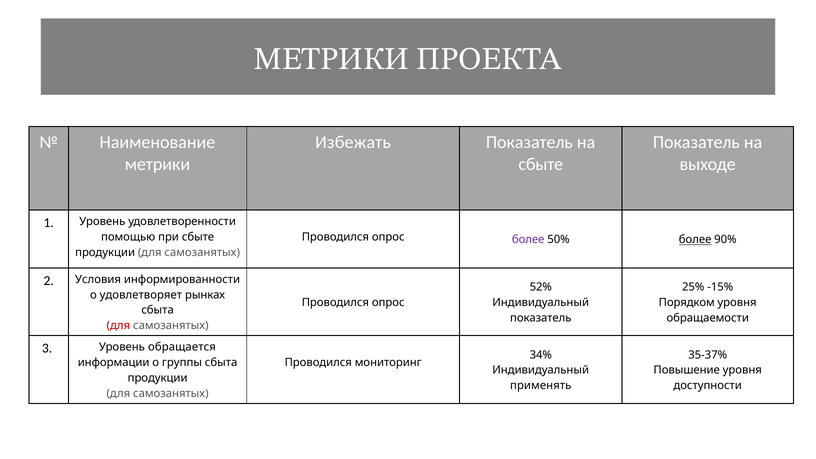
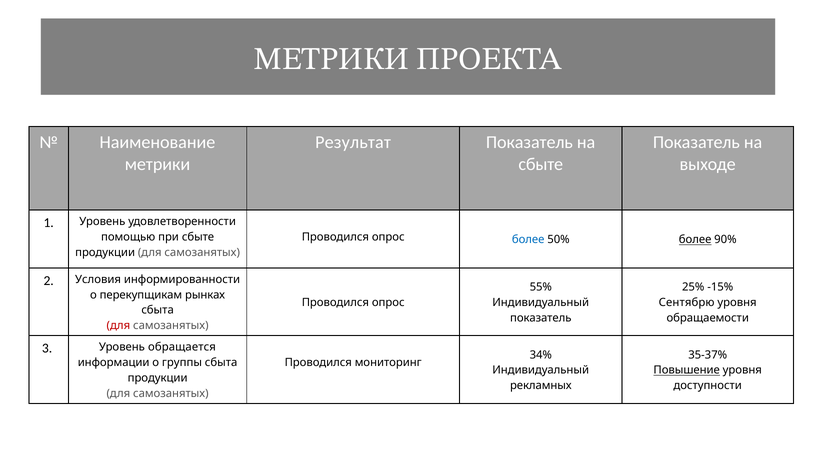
Избежать: Избежать -> Результат (353, 142)
более colour: purple -> blue (528, 240)
52%: 52% -> 55% (541, 287)
удовлетворяет: удовлетворяет -> перекупщикам (141, 295)
Порядком: Порядком -> Сентябрю (687, 303)
Повышение underline: none -> present (687, 370)
применять: применять -> рекламных (541, 386)
